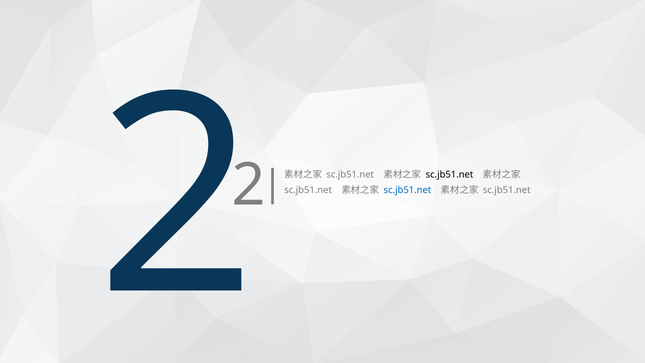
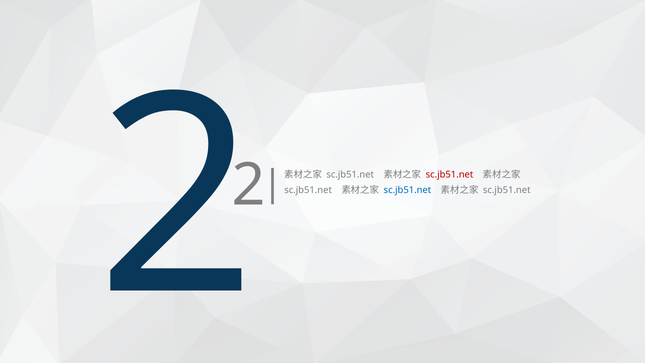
sc.jb51.net colour: black -> red (450, 175)
